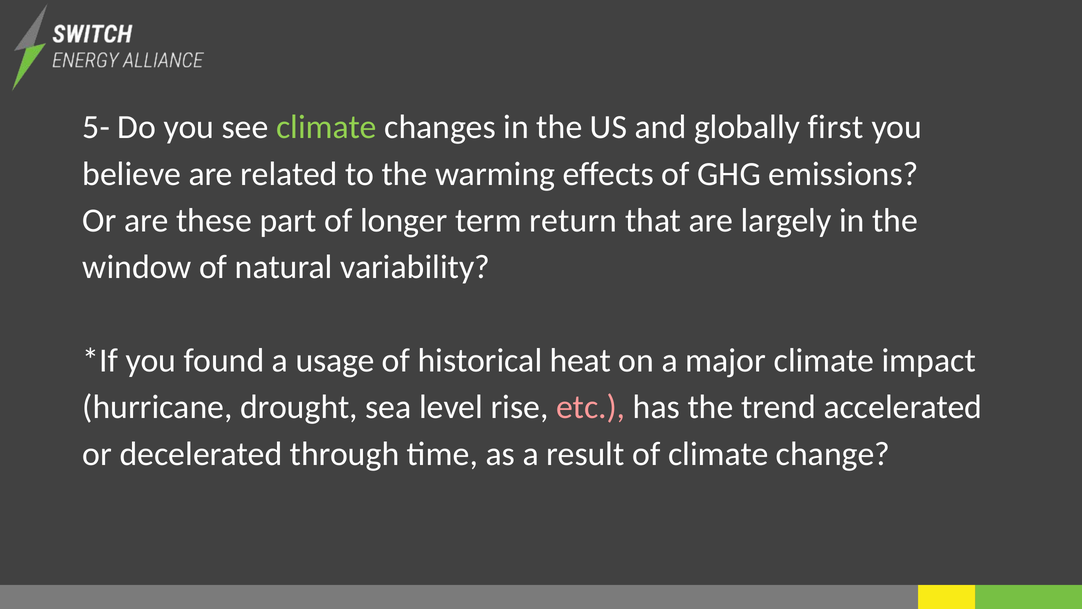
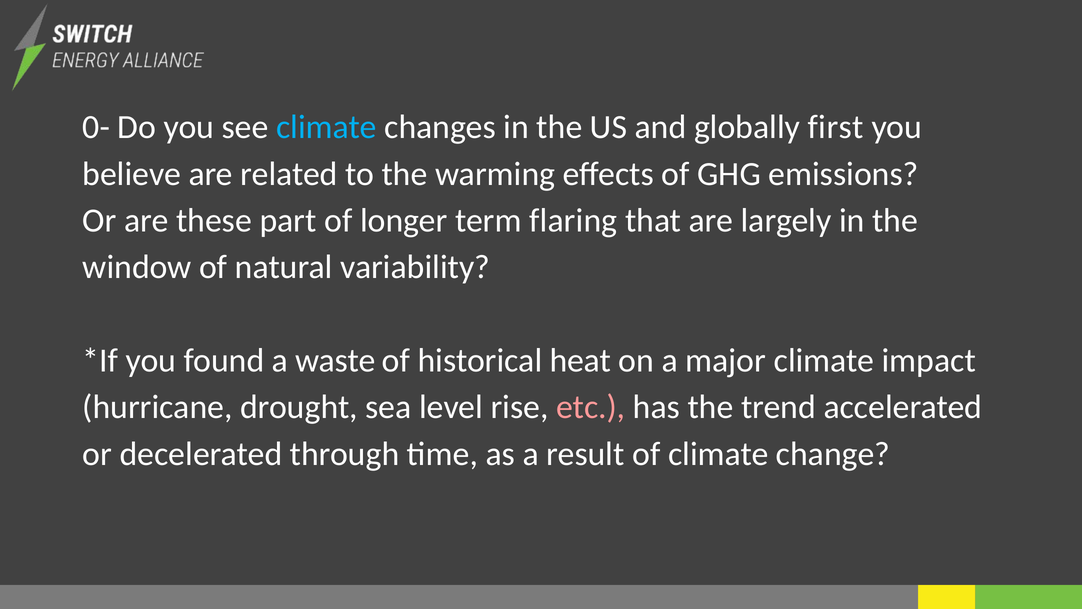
5-: 5- -> 0- (96, 127)
climate colour: light green -> light blue (326, 127)
return: return -> flaring (573, 220)
usage: usage -> waste (335, 360)
